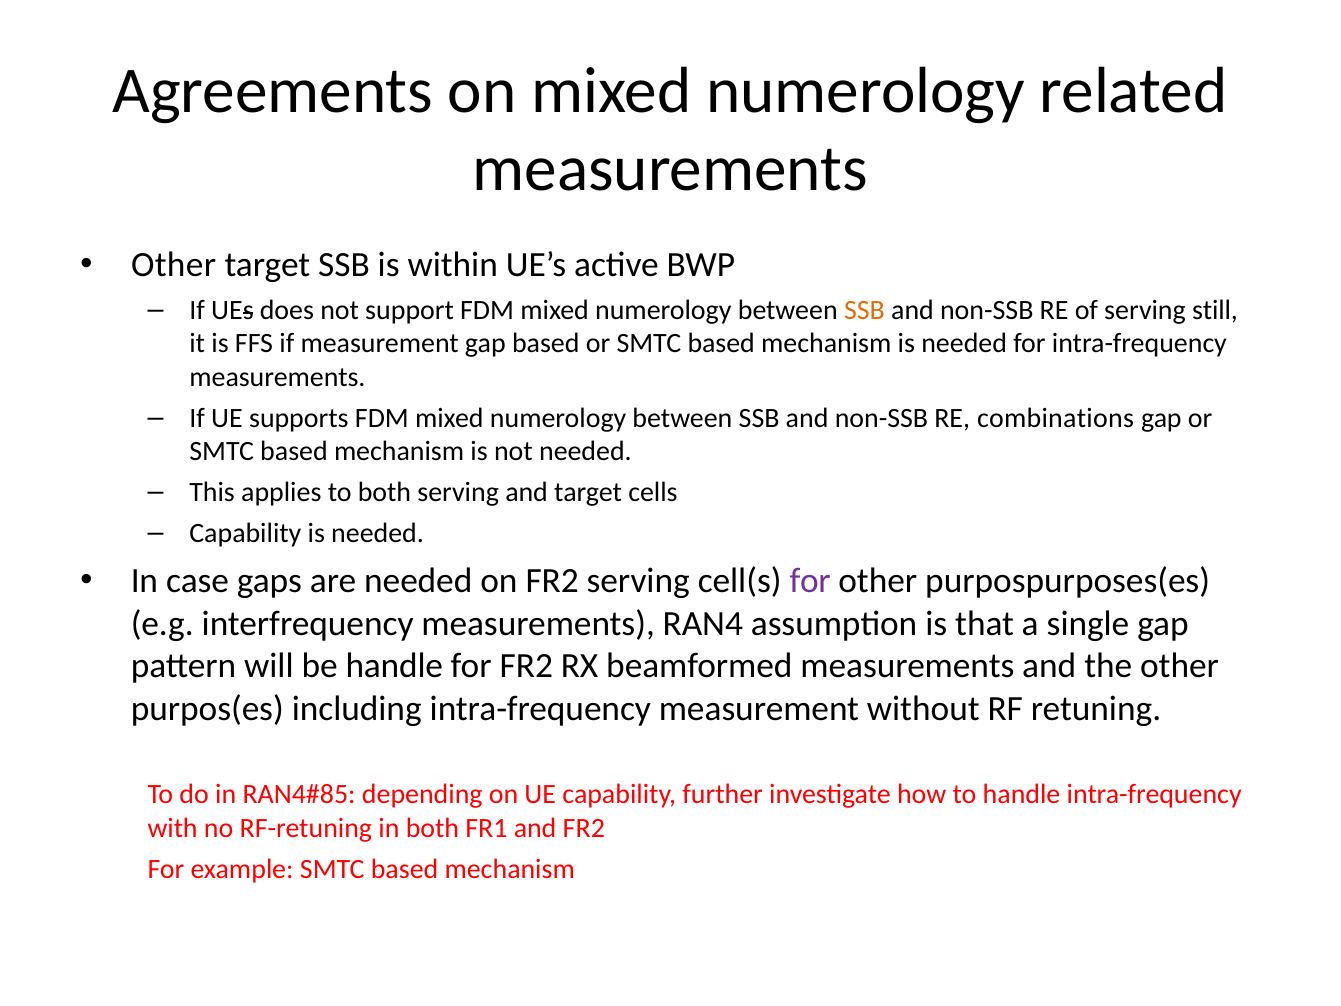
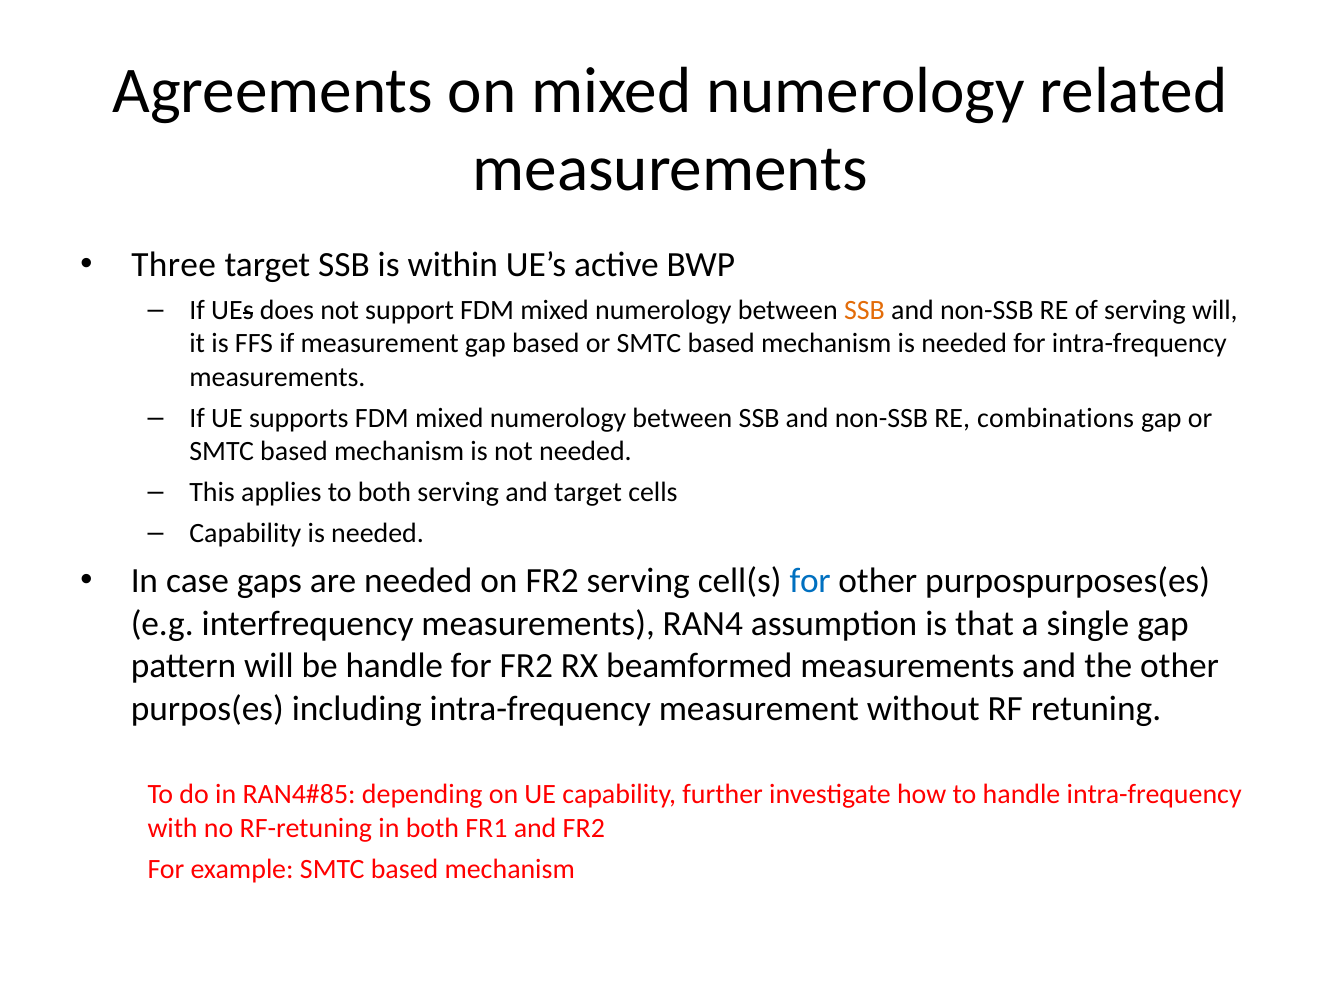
Other: Other -> Three (174, 265)
serving still: still -> will (1215, 310)
for colour: purple -> blue (810, 581)
